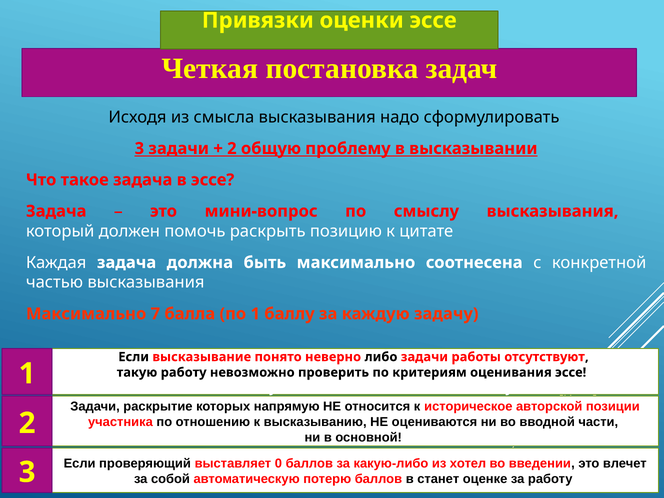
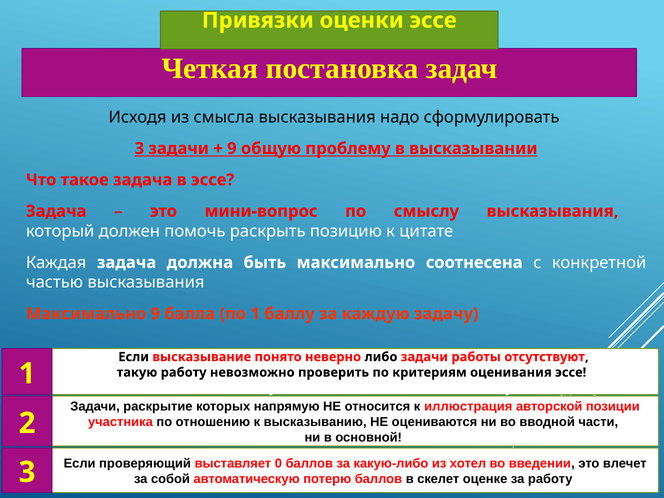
2: 2 -> 9 (232, 148)
Максимально 7: 7 -> 9 (155, 314)
историческое: историческое -> иллюстрация (468, 406)
станет: станет -> скелет (438, 479)
